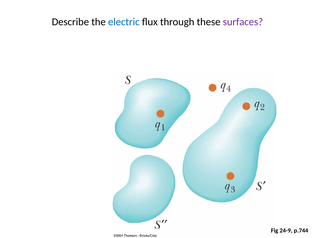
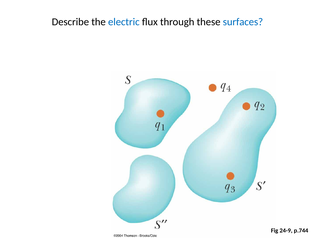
surfaces colour: purple -> blue (243, 22)
